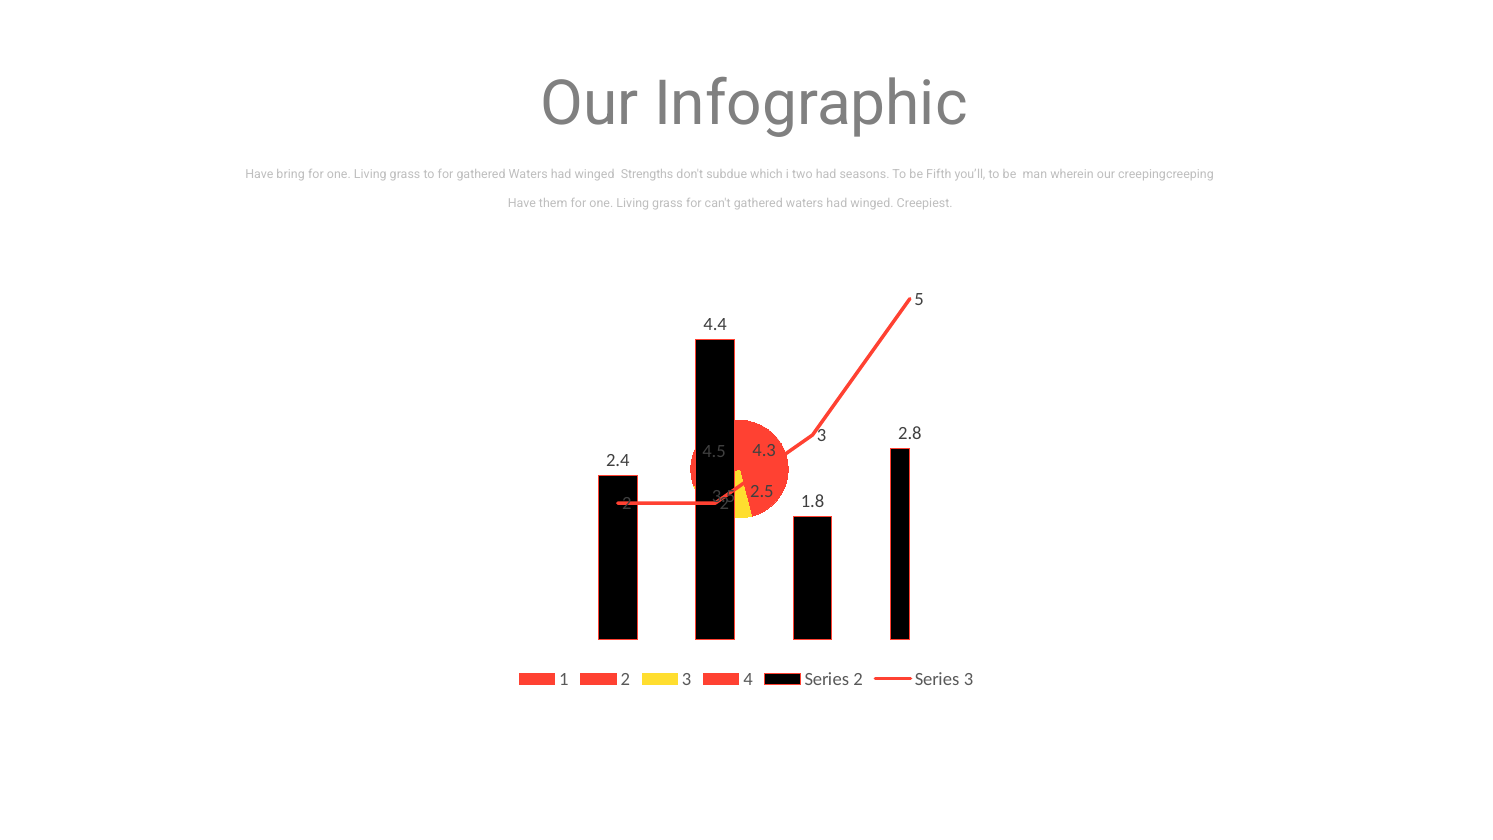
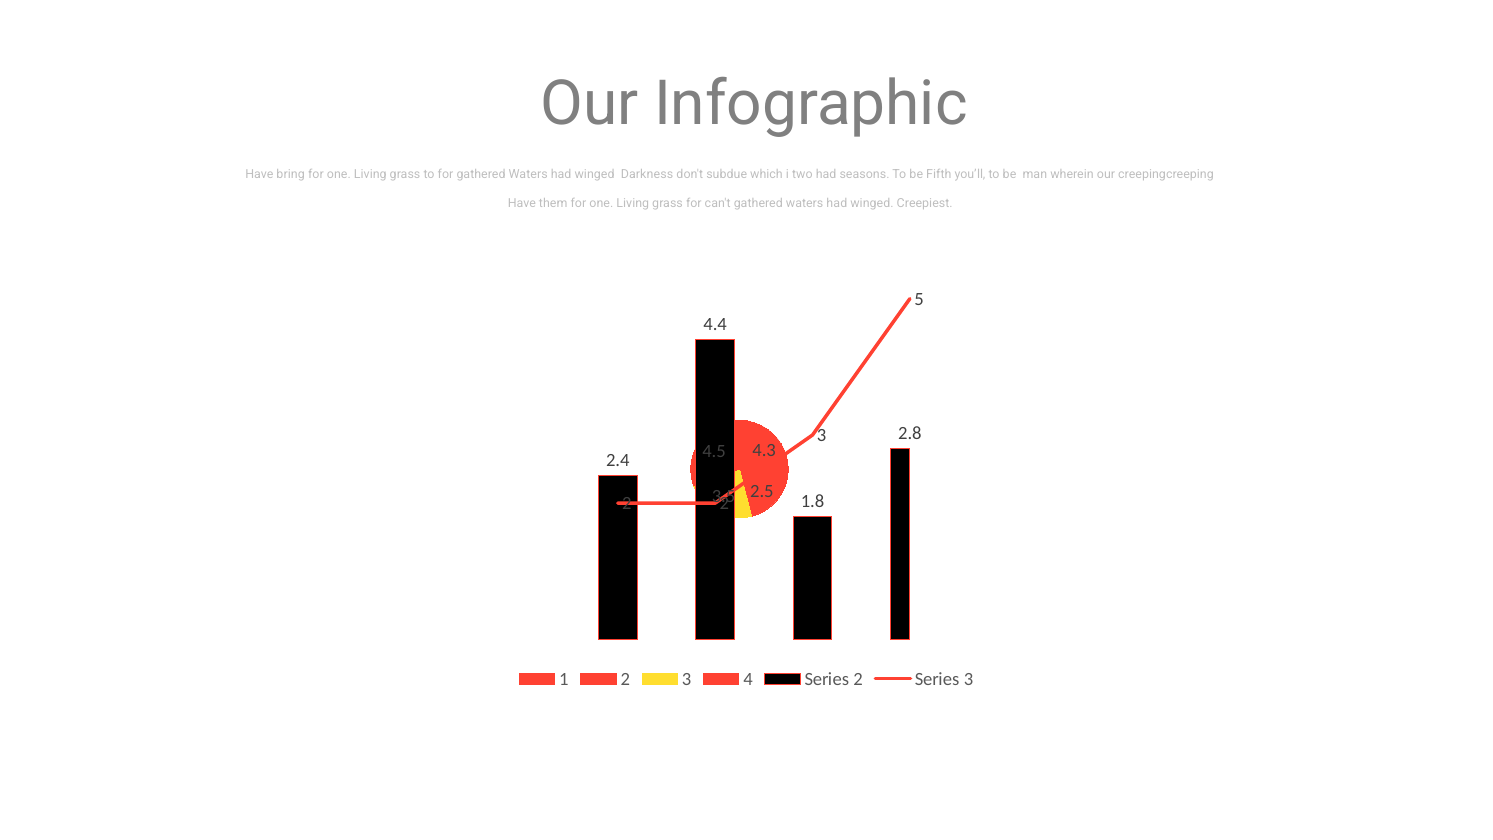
Strengths: Strengths -> Darkness (647, 174)
